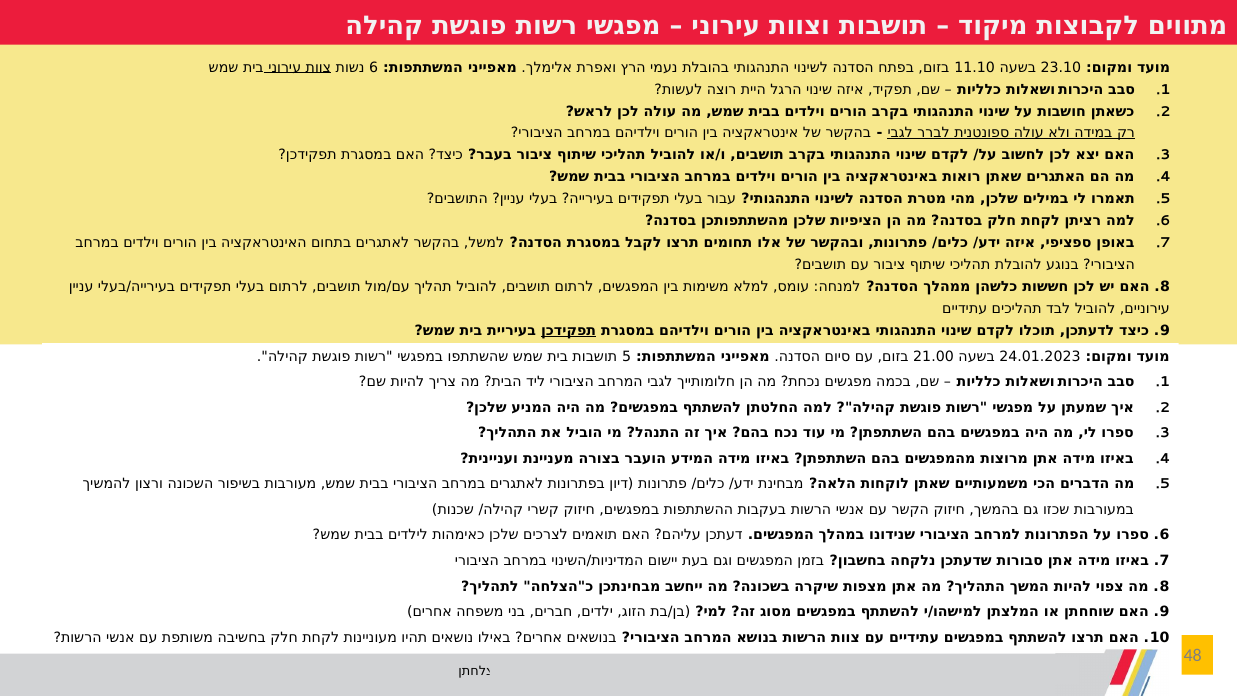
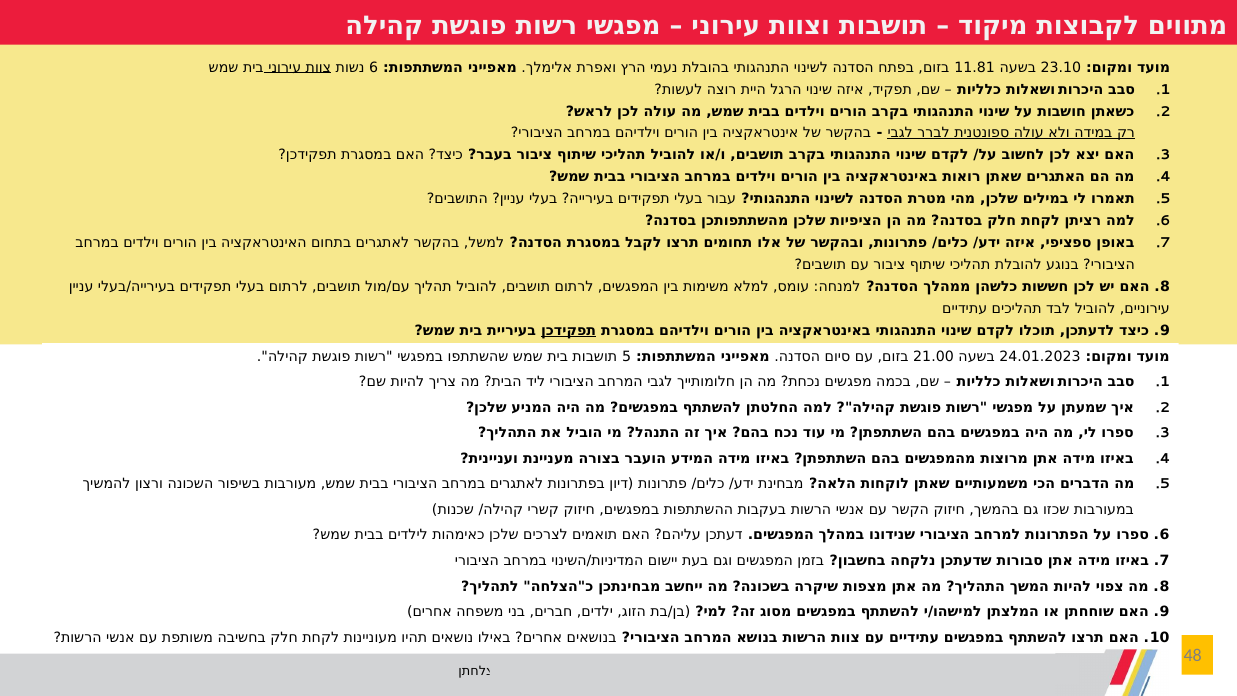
11.10: 11.10 -> 11.81 (975, 67)
